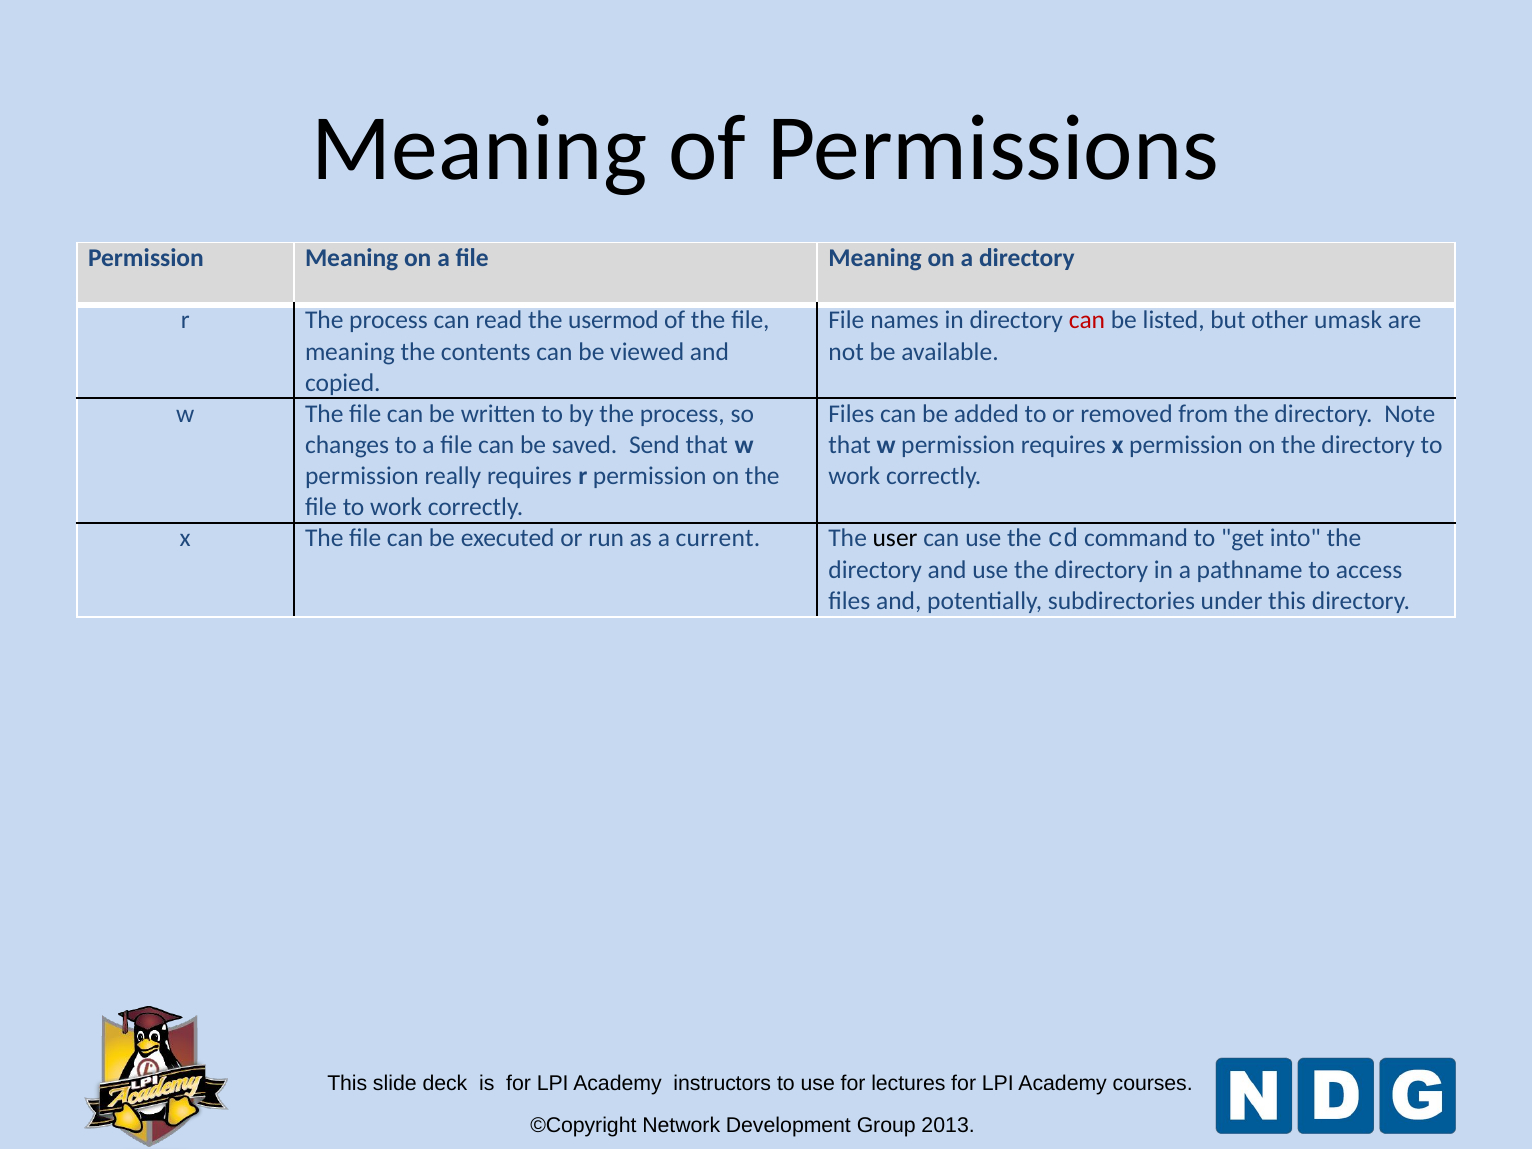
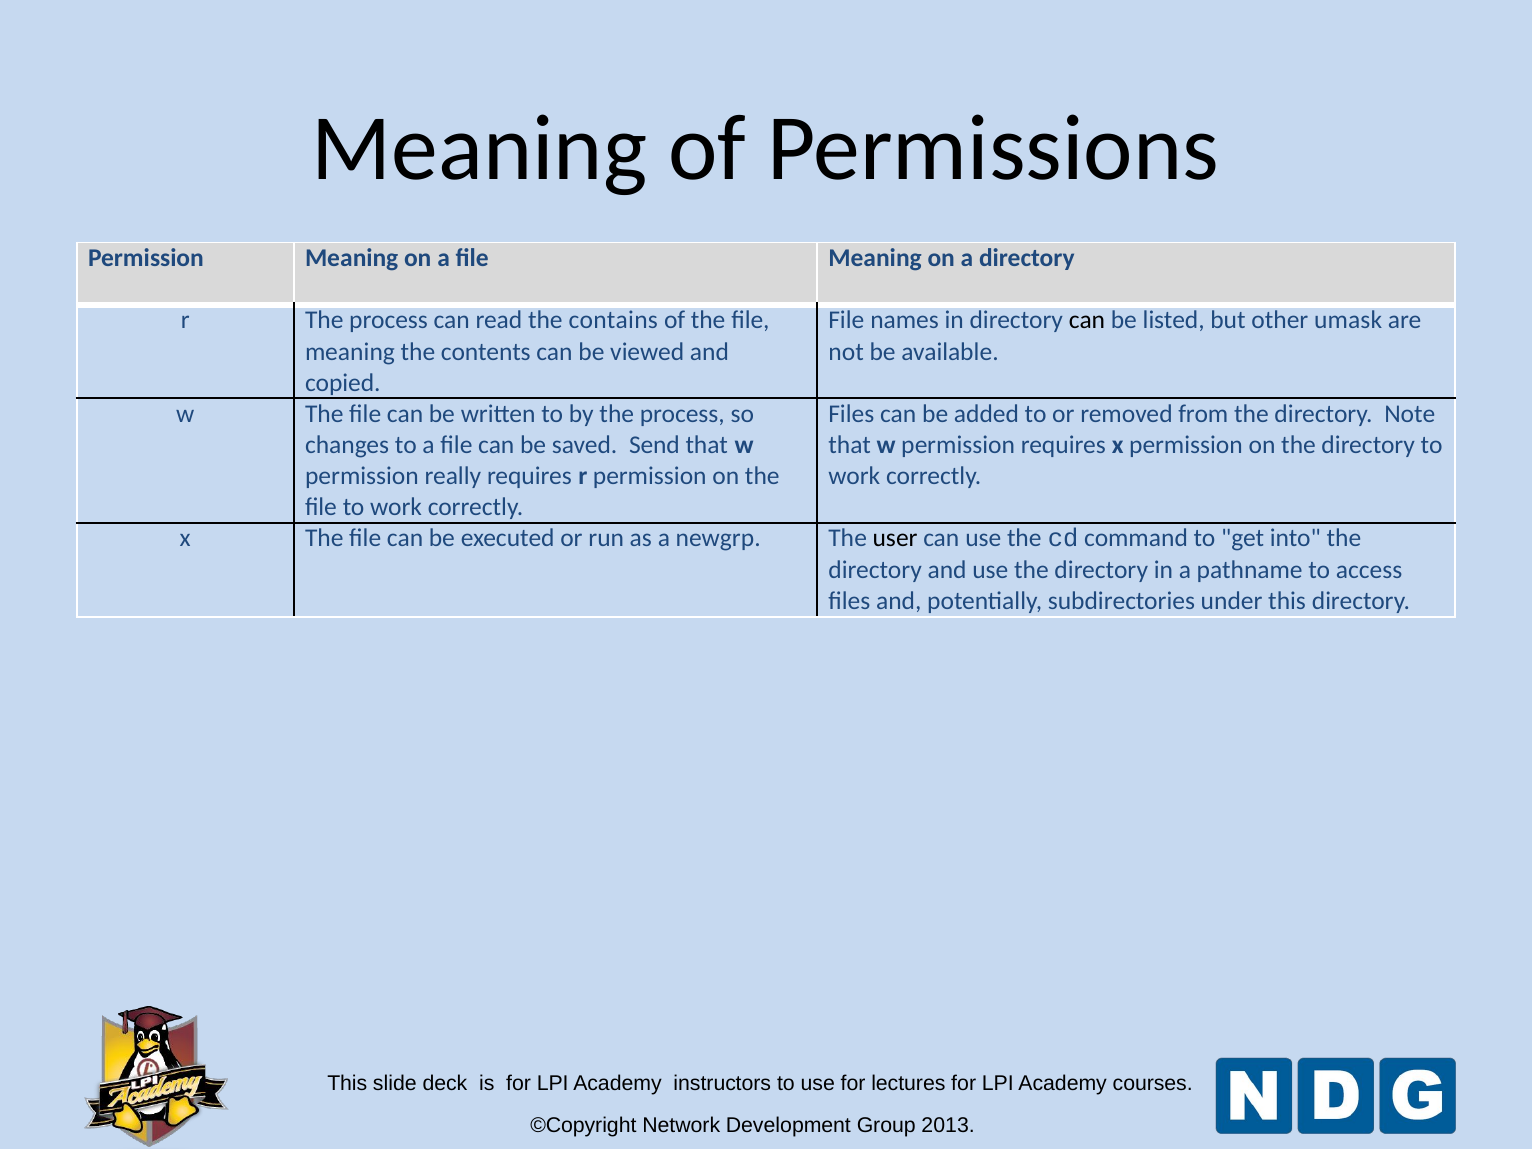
usermod: usermod -> contains (613, 321)
can colour: red -> black (1087, 321)
current: current -> newgrp (718, 539)
